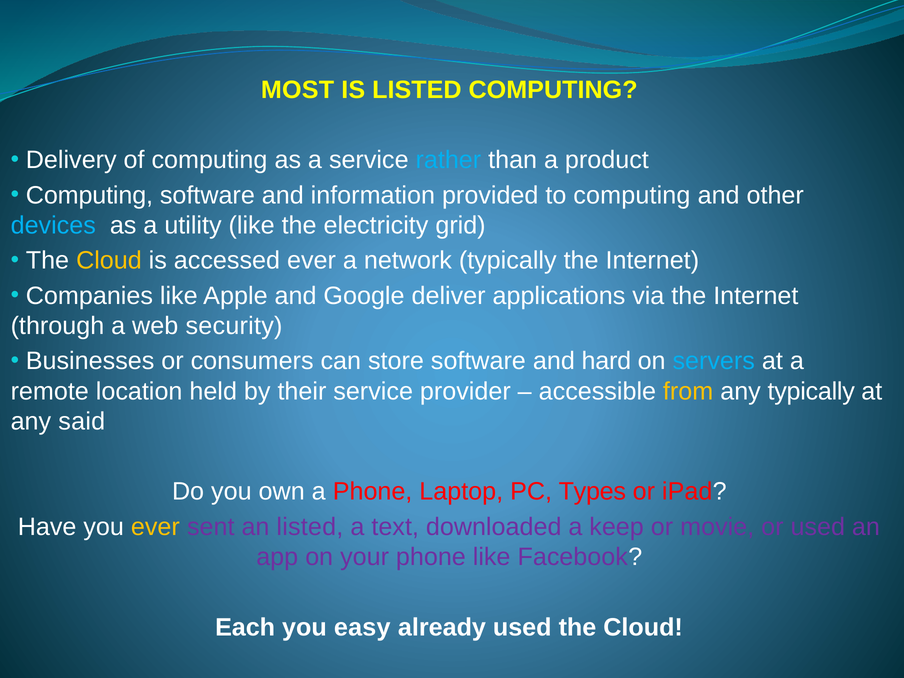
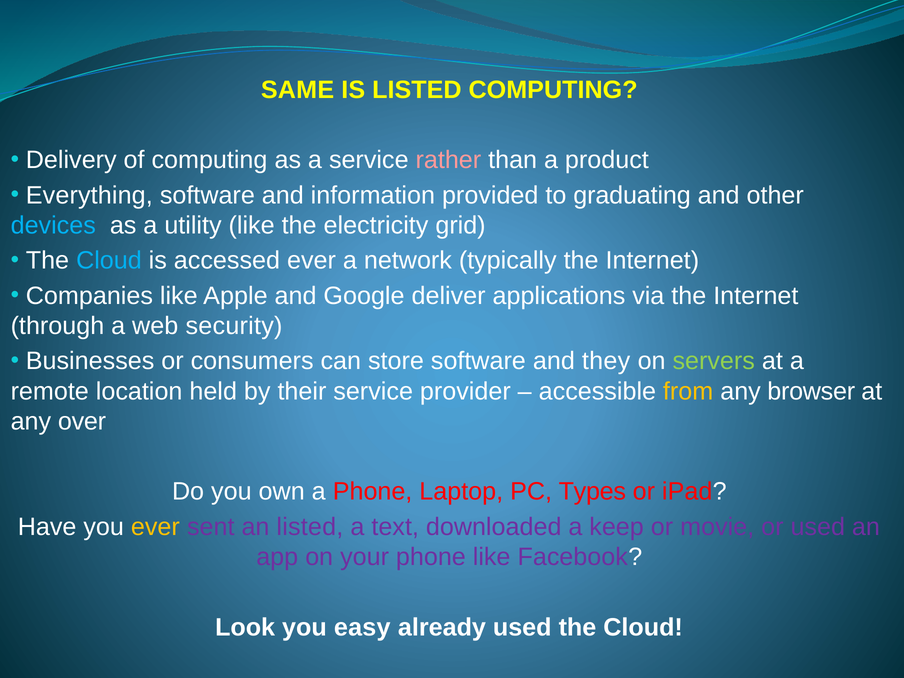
MOST: MOST -> SAME (298, 90)
rather colour: light blue -> pink (448, 160)
Computing: Computing -> Everything (89, 195)
to computing: computing -> graduating (632, 195)
Cloud colour: yellow -> light blue (109, 261)
hard: hard -> they (606, 361)
servers colour: light blue -> light green (714, 361)
any typically: typically -> browser (811, 391)
said: said -> over (82, 421)
Each: Each -> Look (245, 627)
